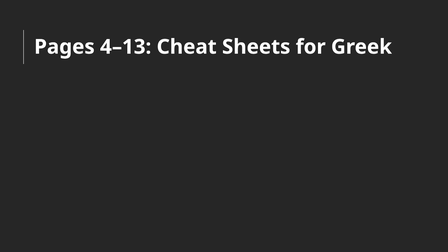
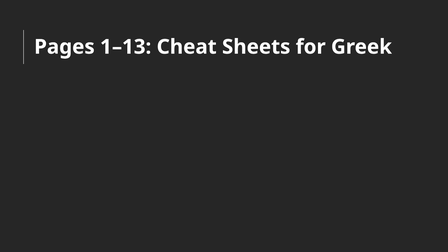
4–13: 4–13 -> 1–13 (126, 47)
